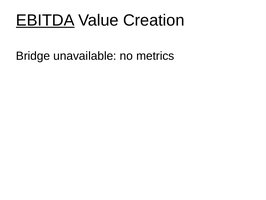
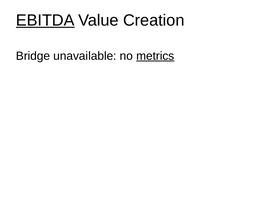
metrics underline: none -> present (155, 56)
